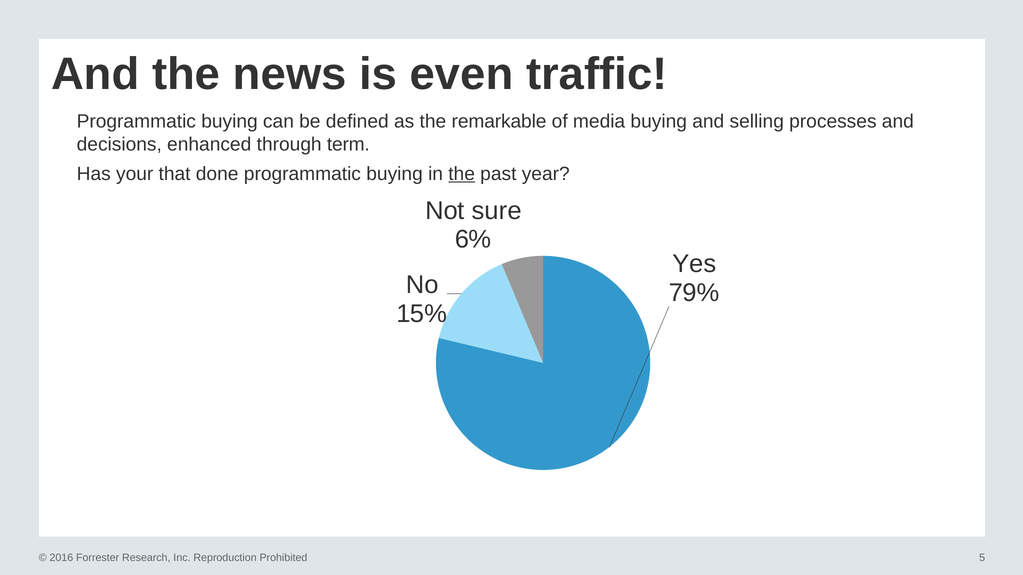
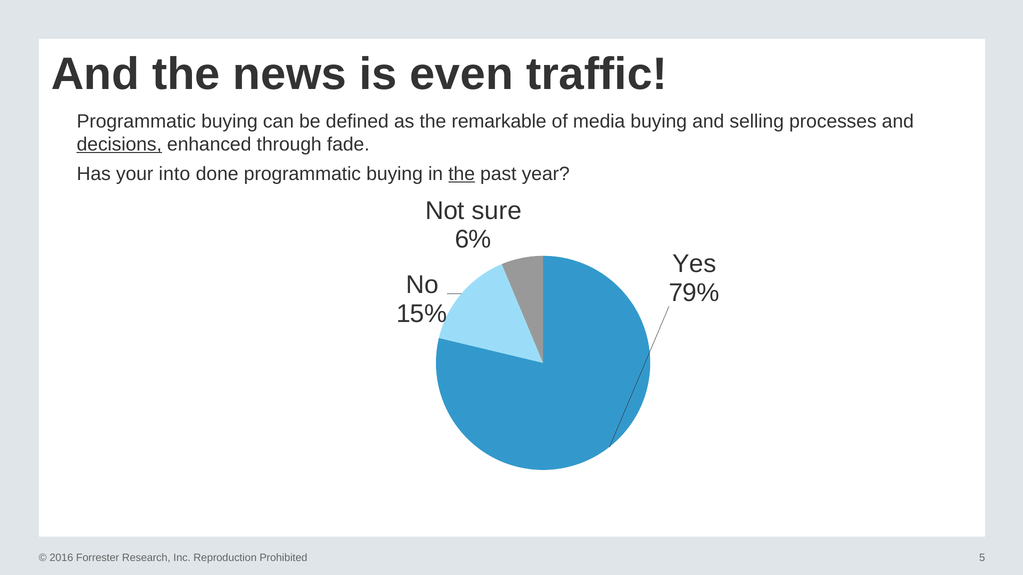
decisions underline: none -> present (119, 145)
term: term -> fade (348, 145)
that: that -> into (174, 174)
